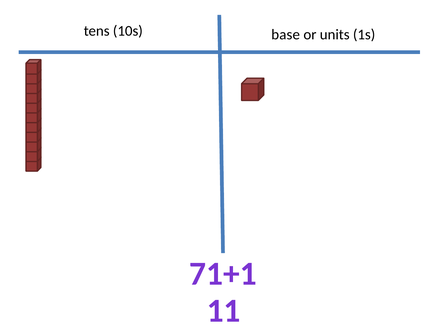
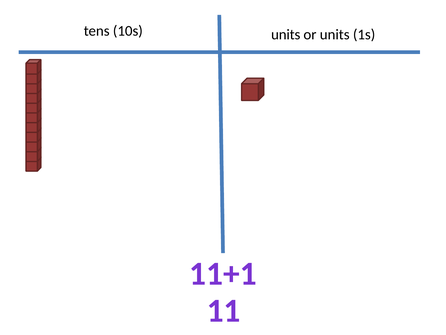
10s base: base -> units (286, 34)
71+1: 71+1 -> 11+1 (223, 273)
